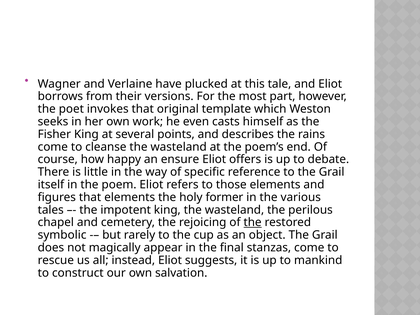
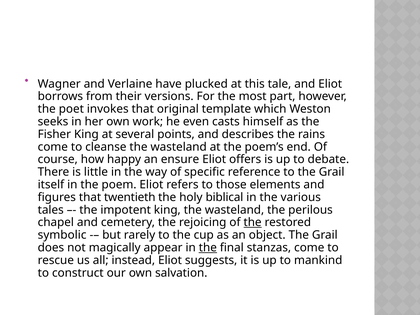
that elements: elements -> twentieth (130, 197)
former: former -> biblical (224, 197)
the underline: none -> present (208, 248)
